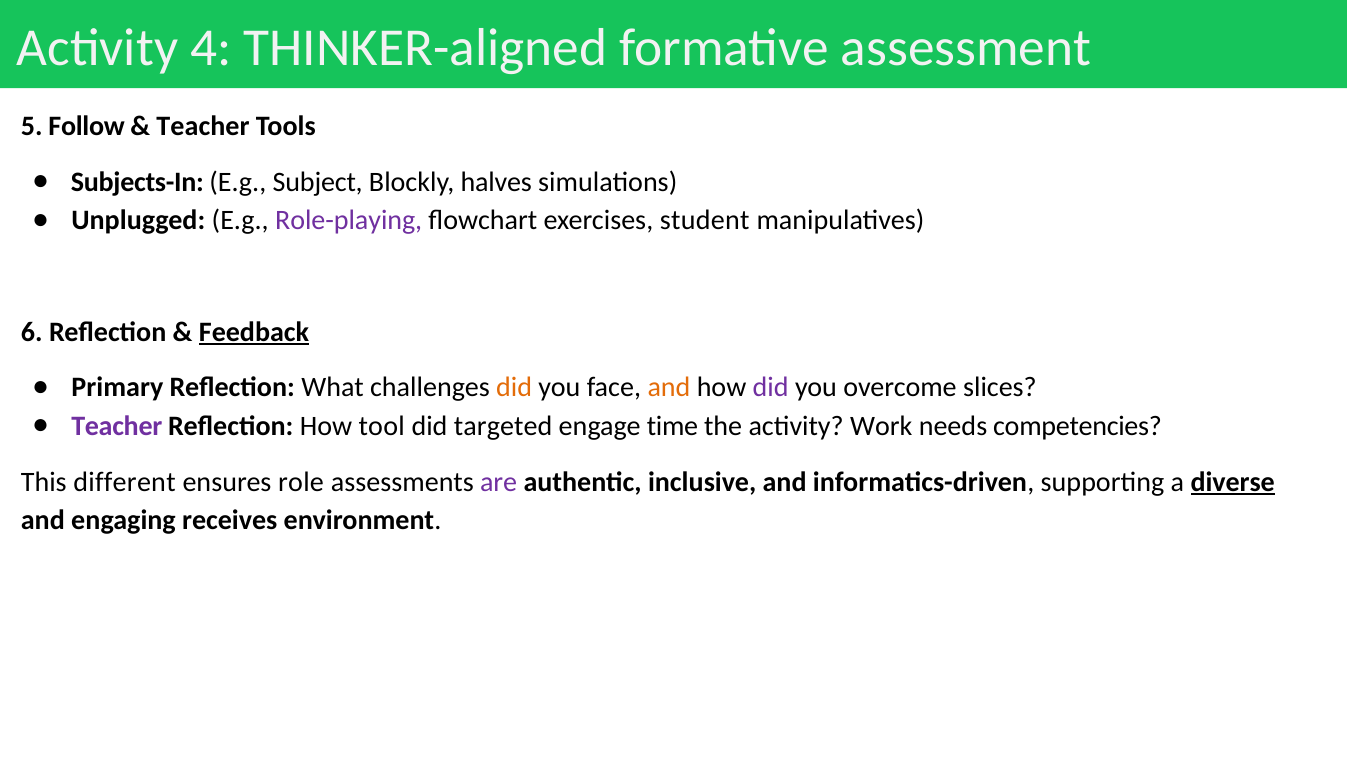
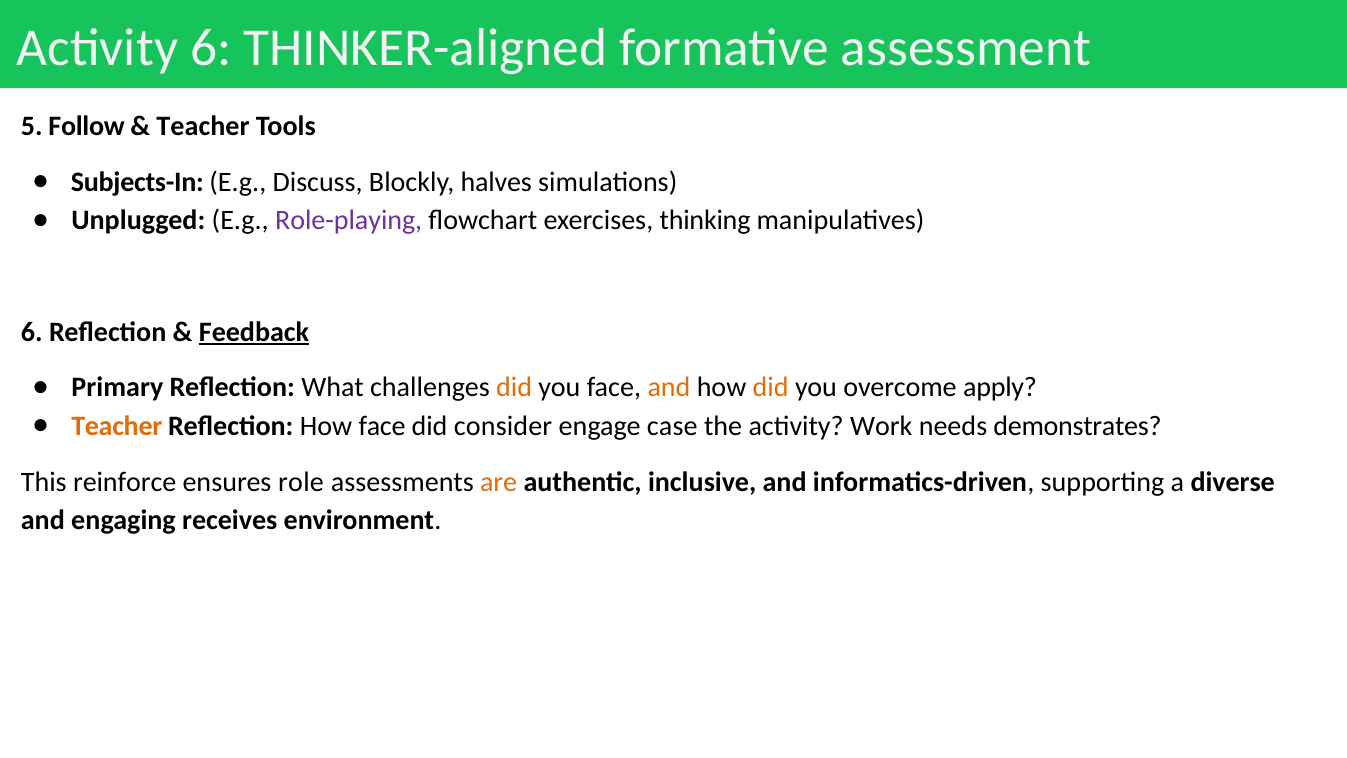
Activity 4: 4 -> 6 (211, 48)
Subject: Subject -> Discuss (318, 182)
student: student -> thinking (705, 221)
did colour: purple -> orange (771, 387)
slices: slices -> apply (1000, 387)
Teacher colour: purple -> orange (117, 426)
How tool: tool -> face (382, 426)
targeted: targeted -> consider (503, 426)
time: time -> case (672, 426)
competencies: competencies -> demonstrates (1078, 426)
different: different -> reinforce (125, 482)
are colour: purple -> orange (499, 482)
diverse underline: present -> none (1233, 482)
